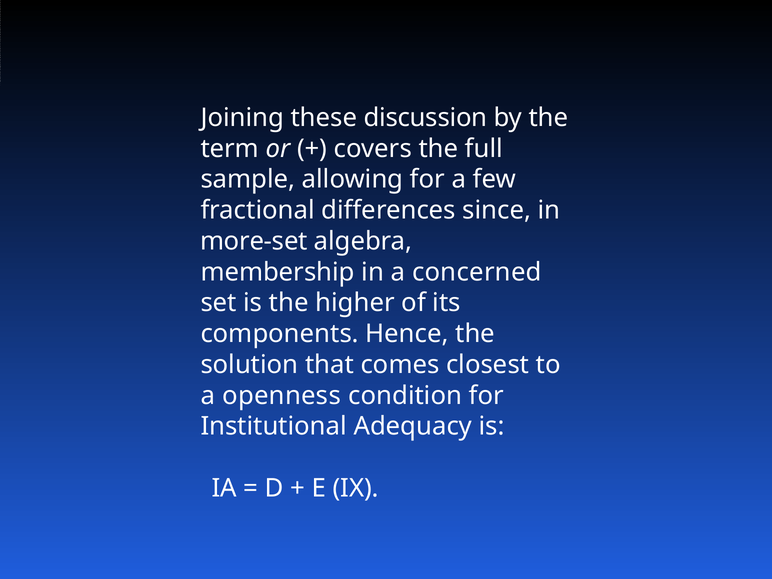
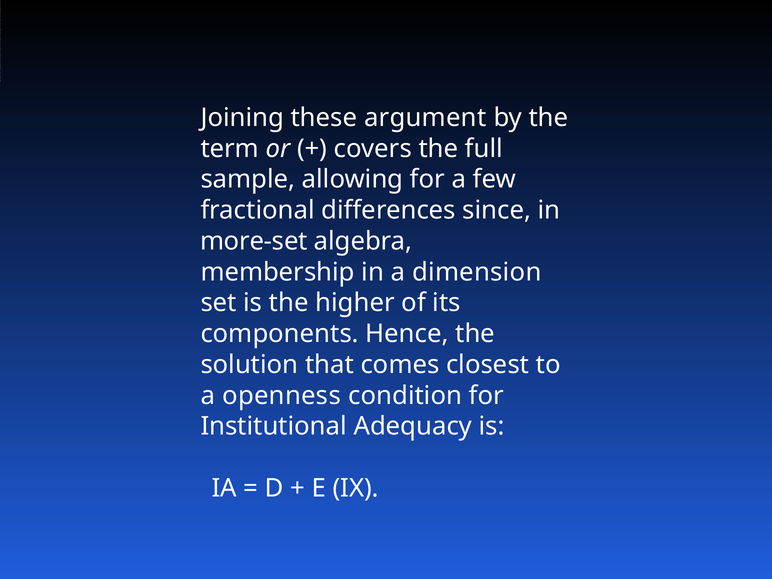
discussion: discussion -> argument (425, 118)
concerned: concerned -> dimension (477, 272)
